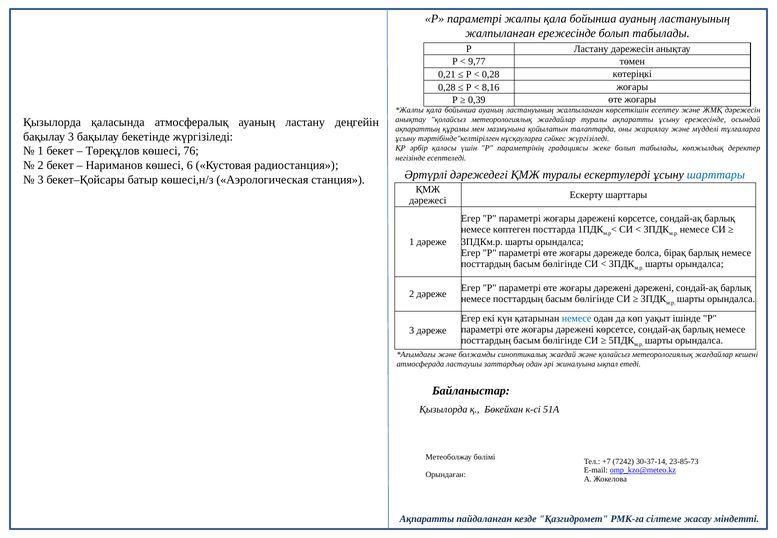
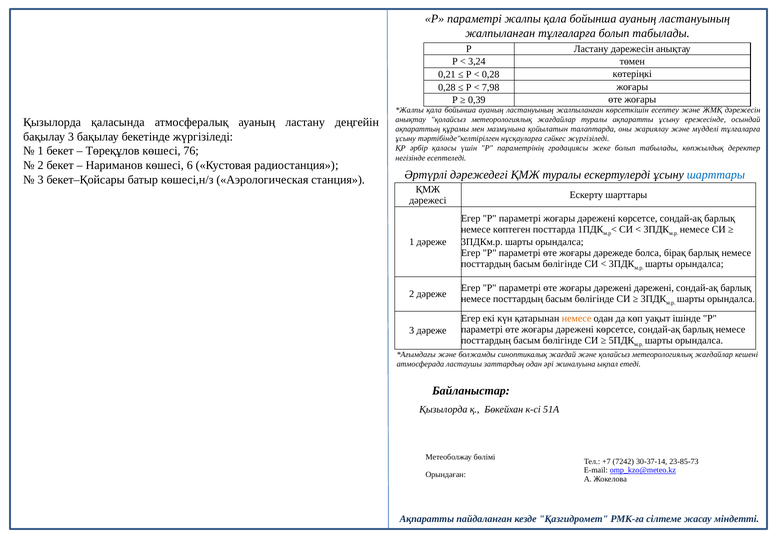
жалпыланған ережесінде: ережесінде -> тұлғаларға (567, 33)
9,77: 9,77 -> 3,24 (477, 62)
8,16: 8,16 -> 7,98 (491, 87)
немесе colour: blue -> orange (577, 318)
